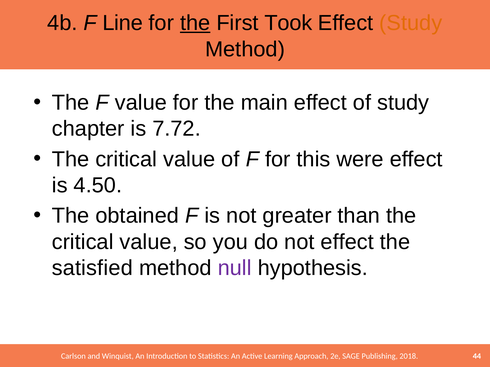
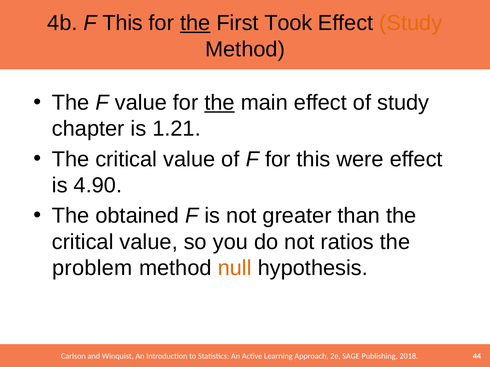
F Line: Line -> This (123, 23)
the underline: none -> present (220, 103)
7.72: 7.72 -> 1.21 (177, 129)
4.50: 4.50 -> 4.90 (98, 186)
not effect: effect -> ratios (347, 242)
satisfied: satisfied -> problem (92, 268)
null colour: purple -> orange (235, 268)
